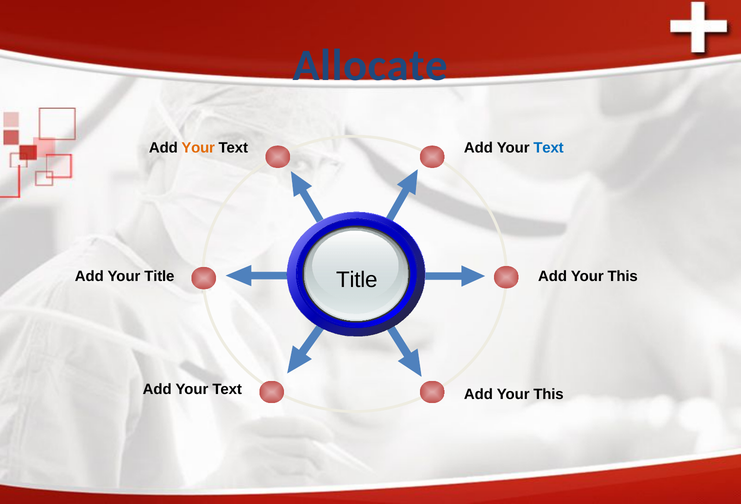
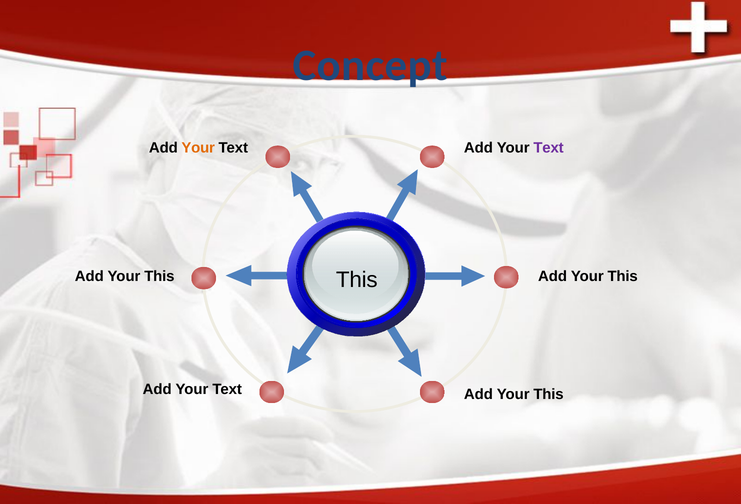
Allocate: Allocate -> Concept (370, 65)
Text colour: blue -> purple (549, 148)
Title: Title -> This (159, 277)
Title: Title -> This (357, 280)
